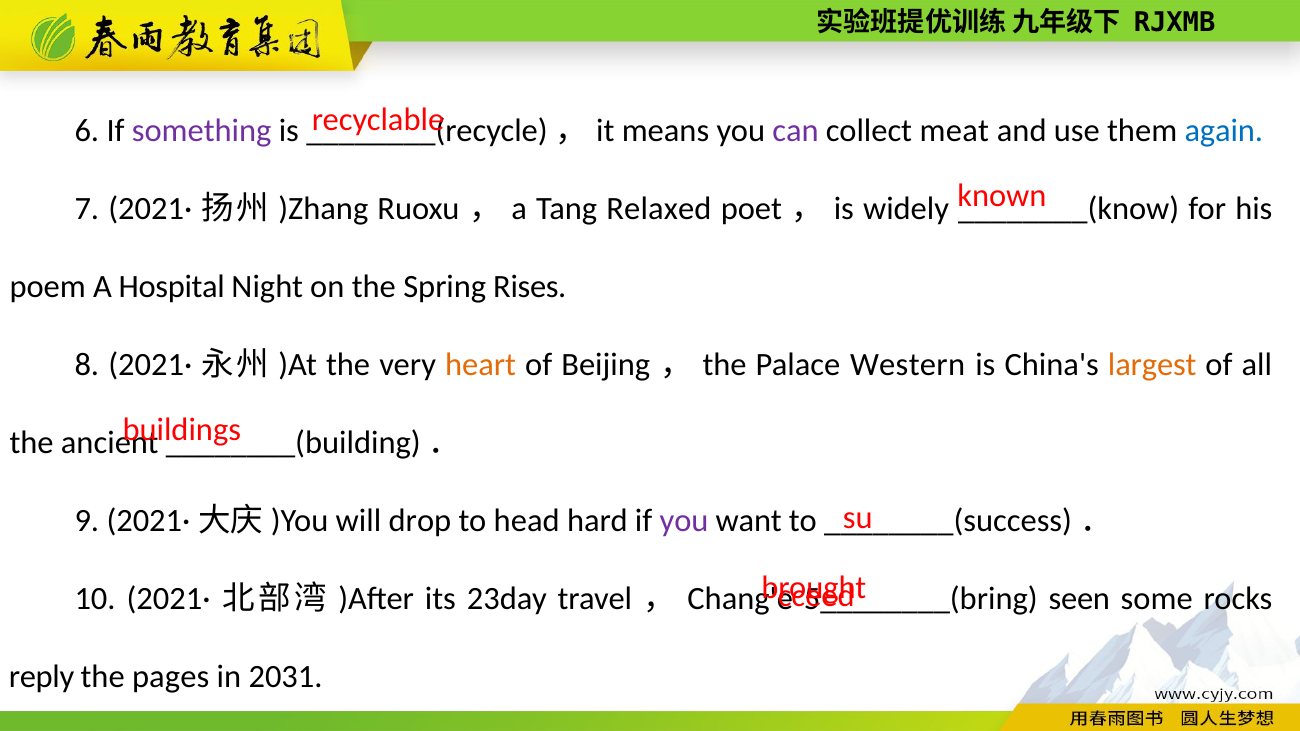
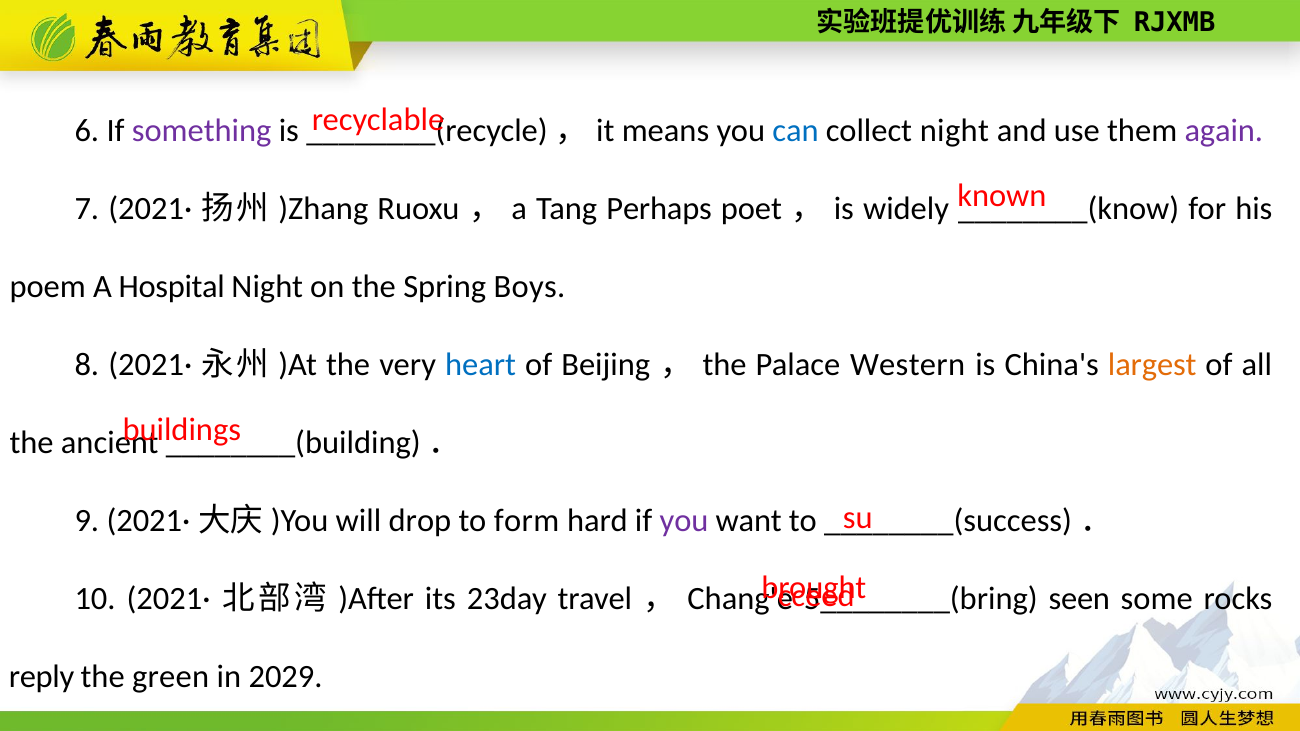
can colour: purple -> blue (795, 131)
collect meat: meat -> night (954, 131)
again colour: blue -> purple (1224, 131)
Relaxed: Relaxed -> Perhaps (659, 209)
Rises: Rises -> Boys (530, 287)
heart colour: orange -> blue (481, 365)
head: head -> form (527, 521)
pages: pages -> green (171, 677)
2031: 2031 -> 2029 (286, 677)
